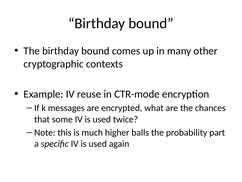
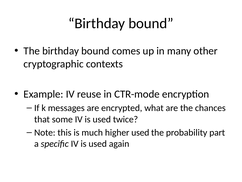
higher balls: balls -> used (140, 132)
